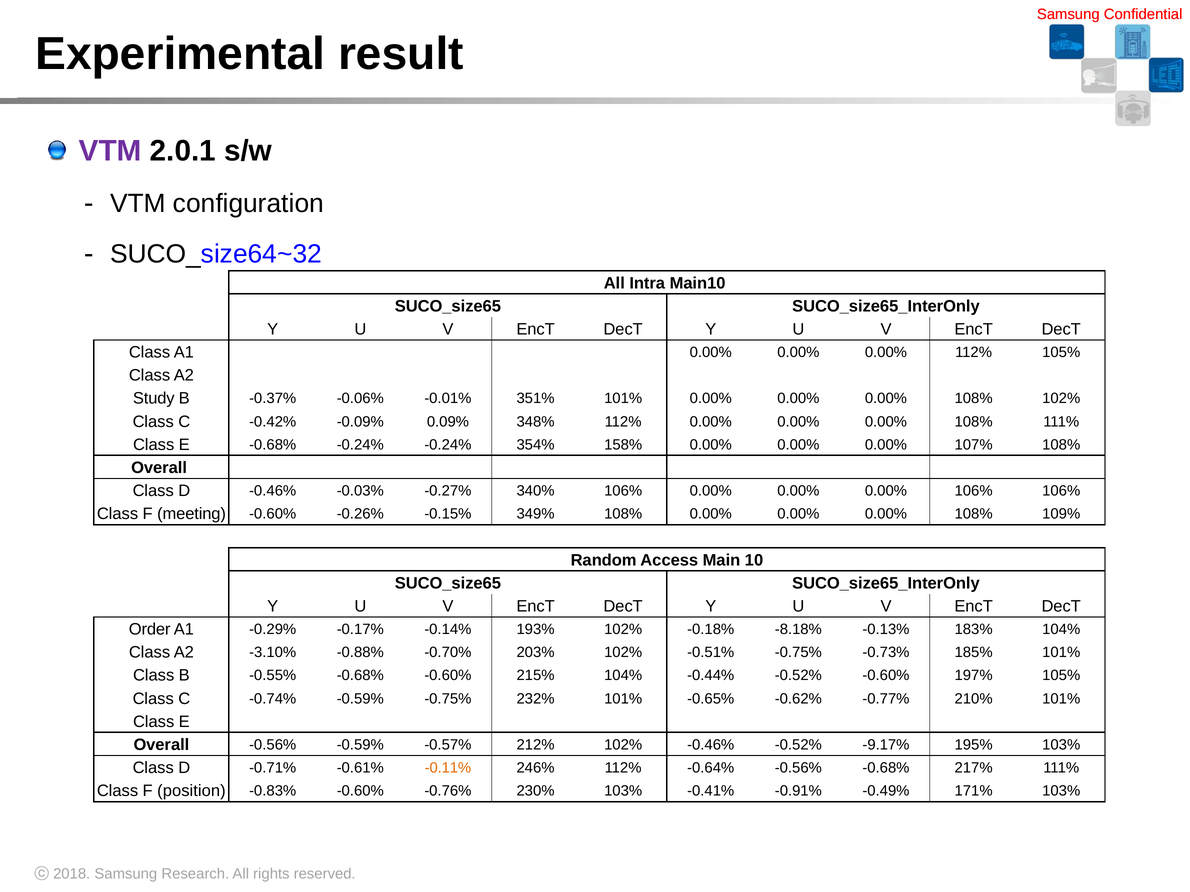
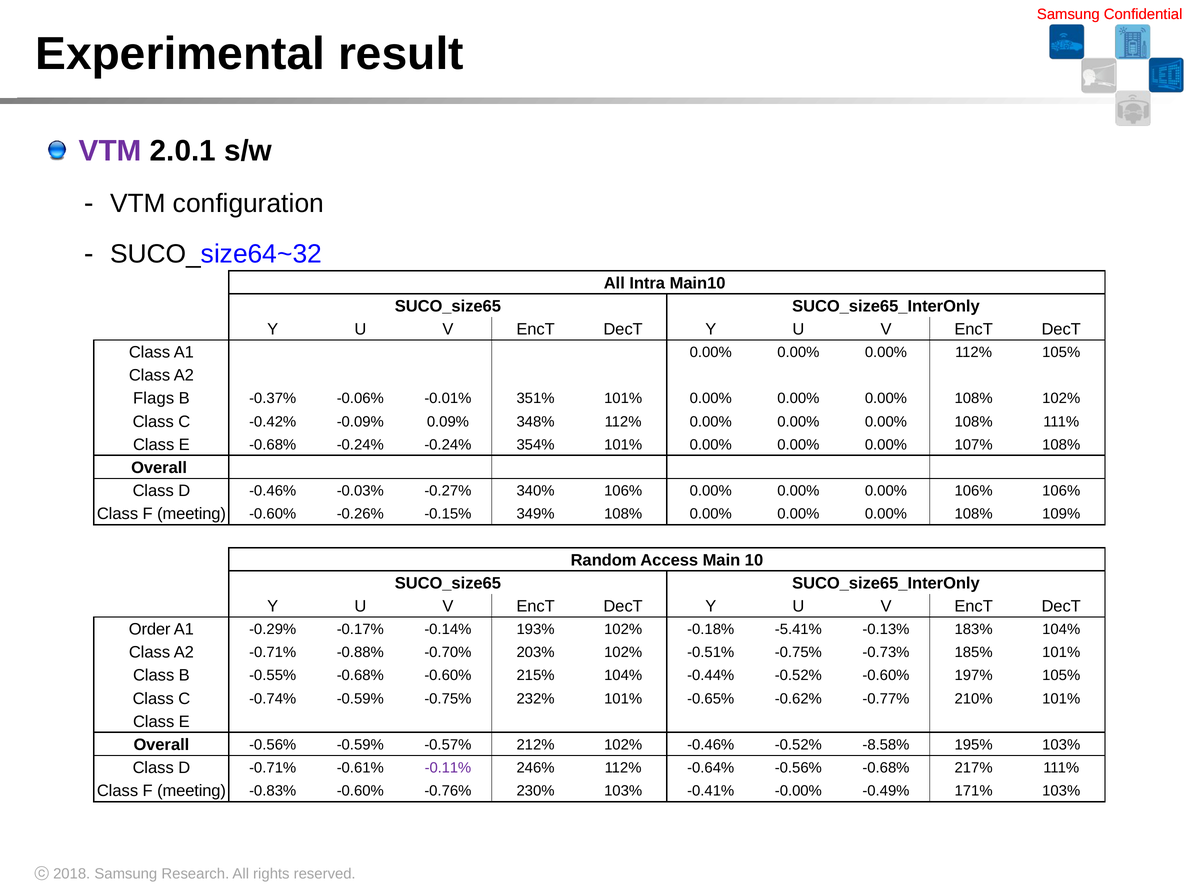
Study: Study -> Flags (154, 399)
354% 158%: 158% -> 101% (623, 445)
-8.18%: -8.18% -> -5.41% (798, 630)
A2 -3.10%: -3.10% -> -0.71% (273, 653)
-9.17%: -9.17% -> -8.58% (886, 745)
-0.11% colour: orange -> purple (448, 768)
position: position -> meeting (192, 791)
-0.91%: -0.91% -> -0.00% (798, 791)
